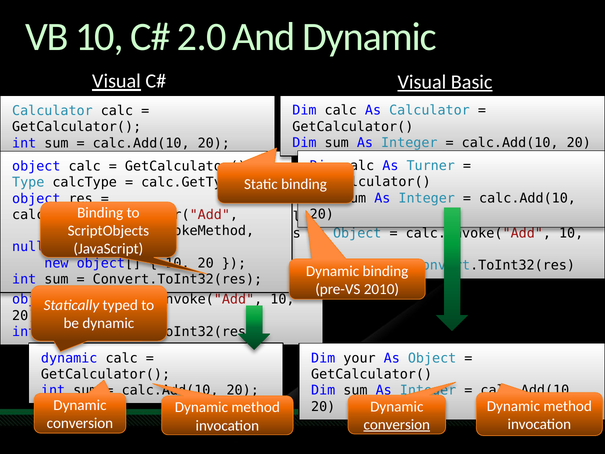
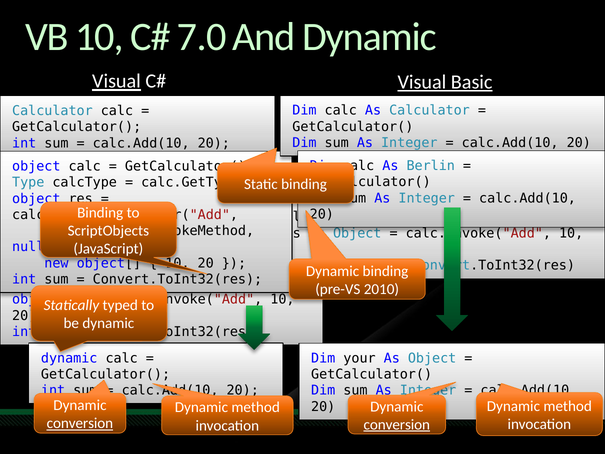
2.0: 2.0 -> 7.0 (202, 37)
Turner: Turner -> Berlin (431, 166)
conversion underline: none -> present (80, 423)
